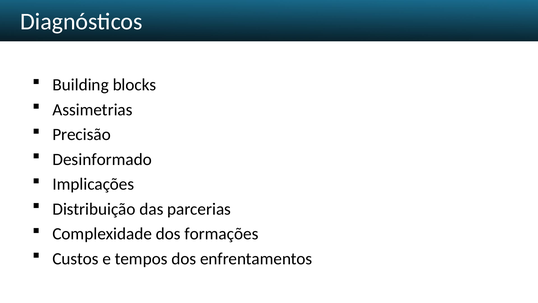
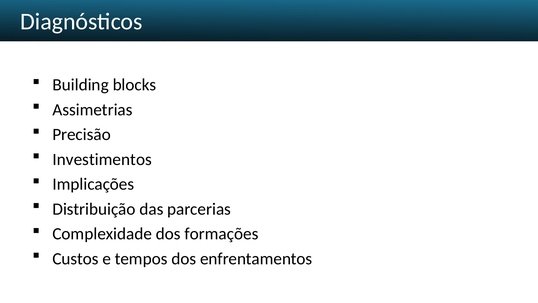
Desinformado: Desinformado -> Investimentos (102, 159)
